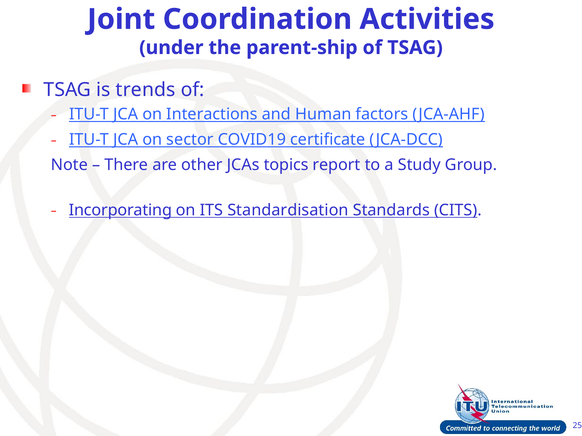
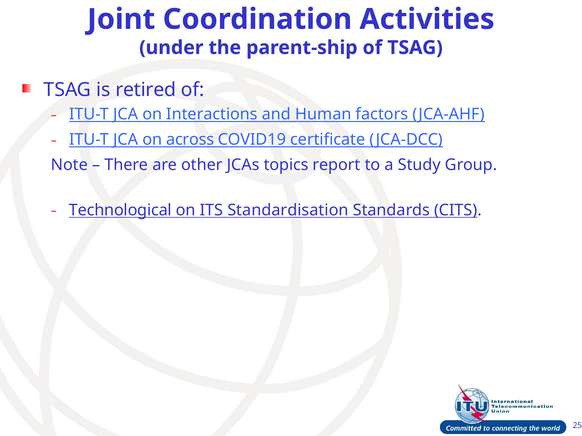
trends: trends -> retired (146, 90)
sector: sector -> across (190, 140)
Incorporating: Incorporating -> Technological (120, 210)
